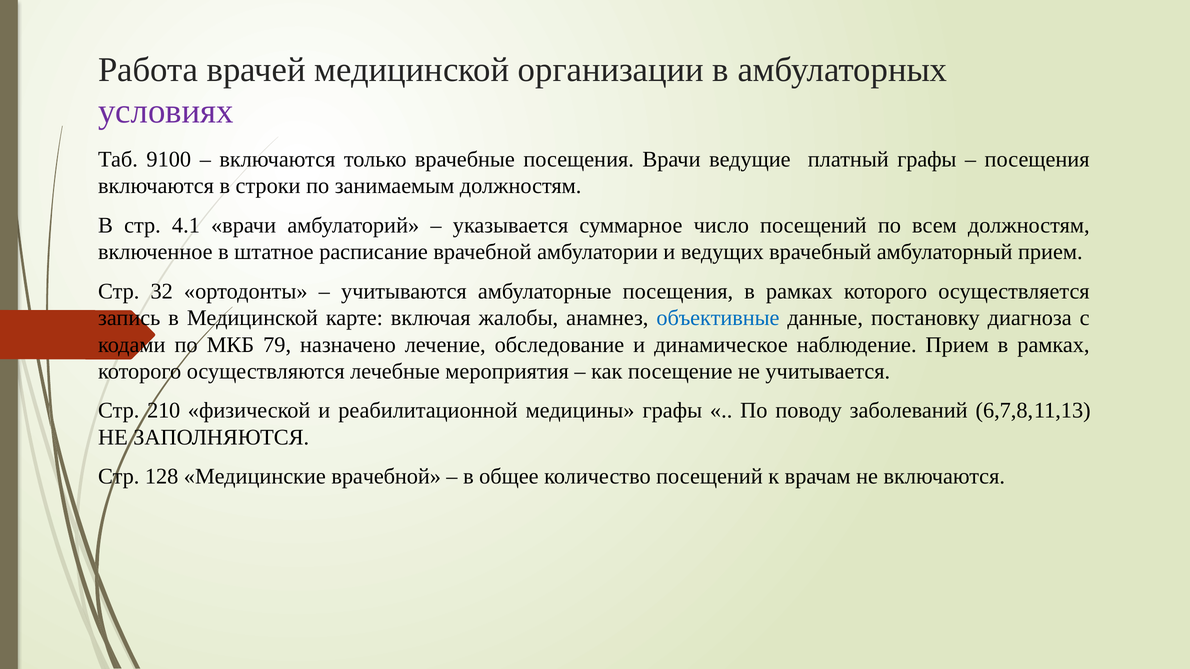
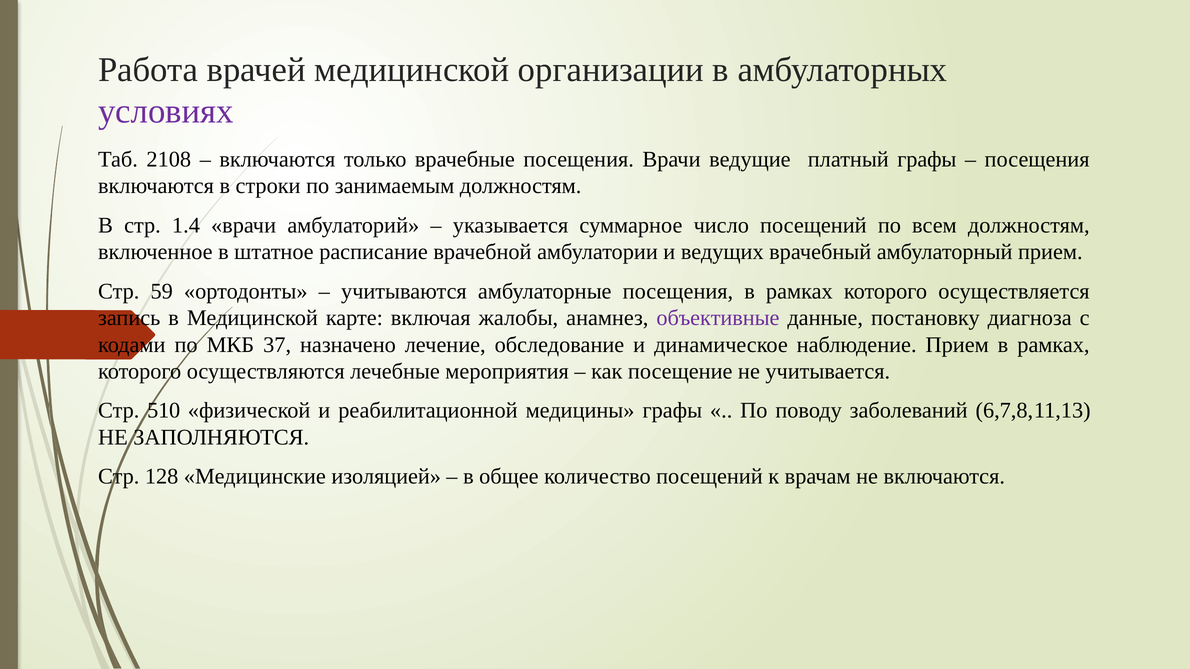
9100: 9100 -> 2108 (169, 159)
4.1: 4.1 -> 1.4 (186, 225)
32: 32 -> 59 (162, 291)
объективные colour: blue -> purple (718, 318)
79: 79 -> 37 (277, 345)
210: 210 -> 510 (164, 411)
Медицинские врачебной: врачебной -> изоляцией (386, 477)
